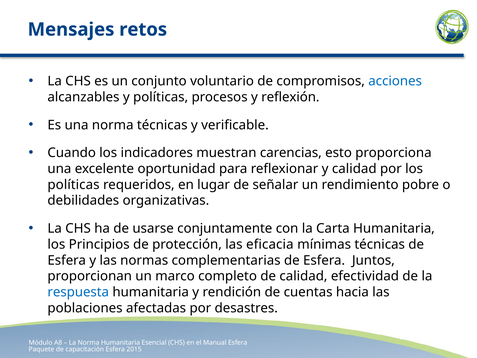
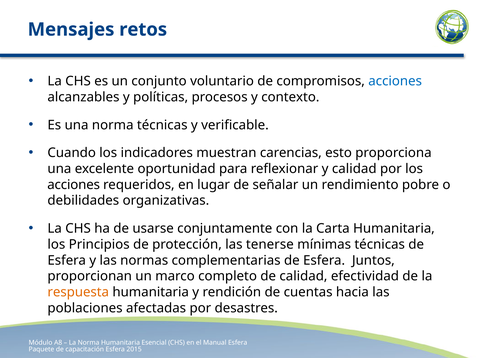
reflexión: reflexión -> contexto (290, 97)
políticas: políticas -> acciones (74, 185)
eficacia: eficacia -> tenerse (270, 244)
respuesta colour: blue -> orange (78, 292)
